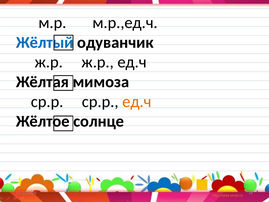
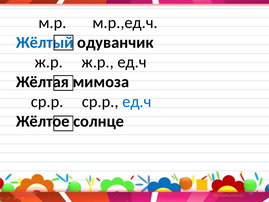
ед.ч colour: orange -> blue (137, 101)
